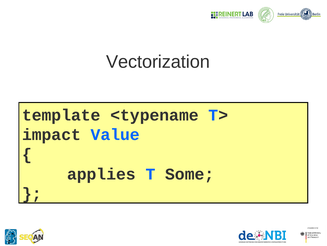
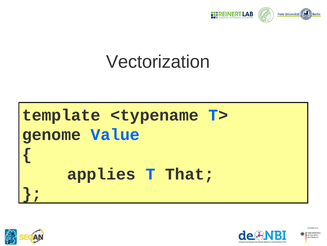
impact: impact -> genome (51, 134)
Some: Some -> That (190, 174)
